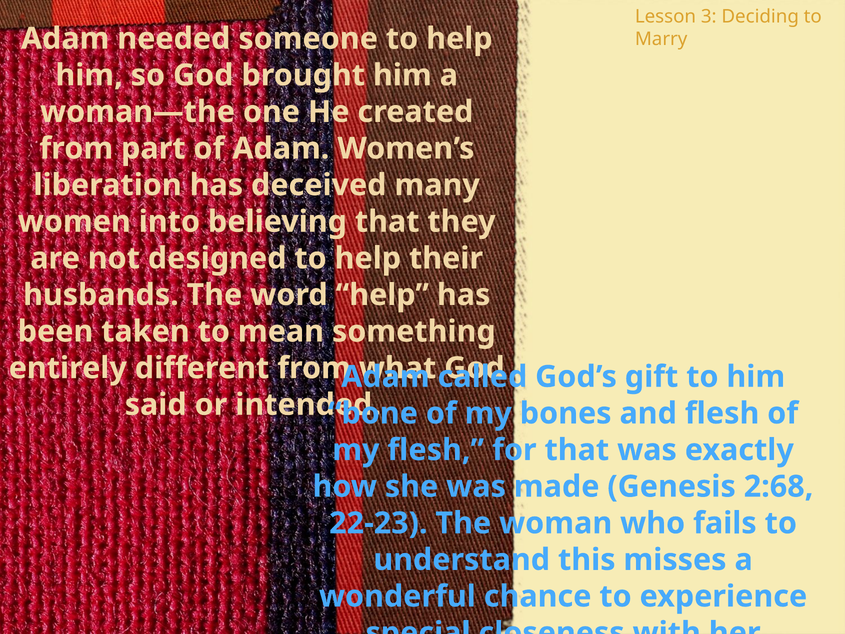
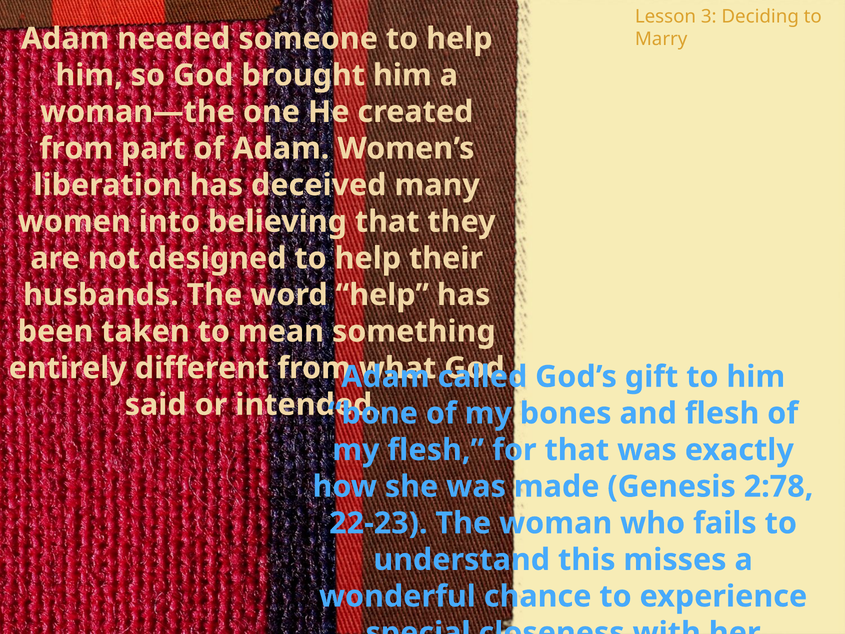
2:68: 2:68 -> 2:78 (779, 486)
